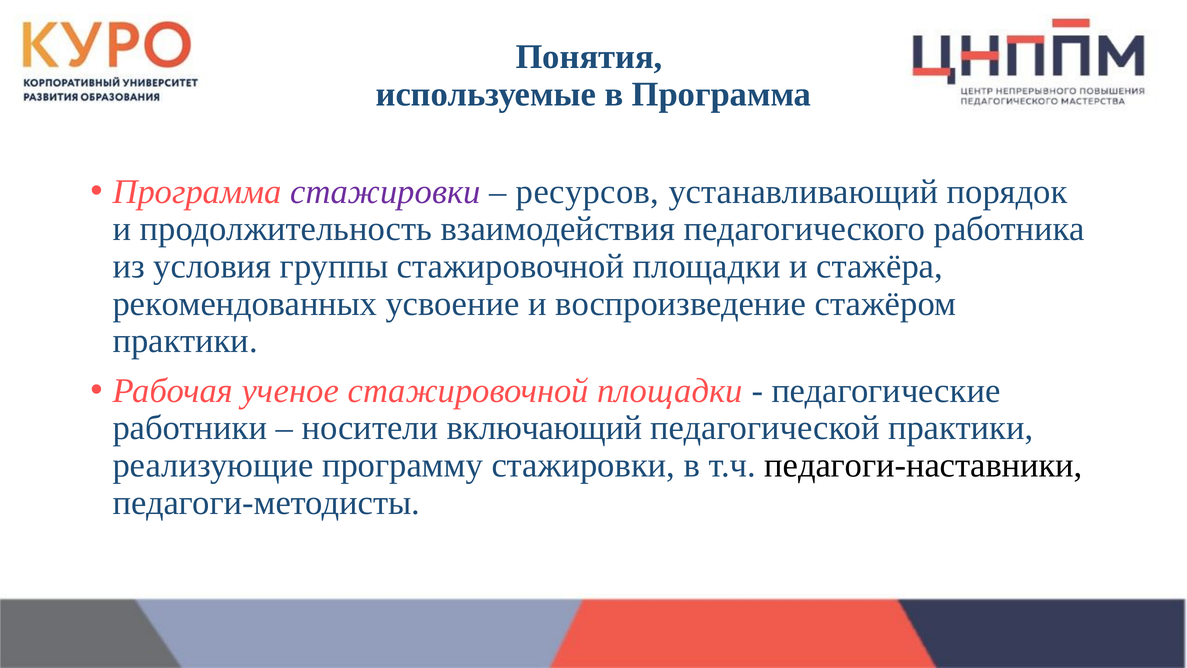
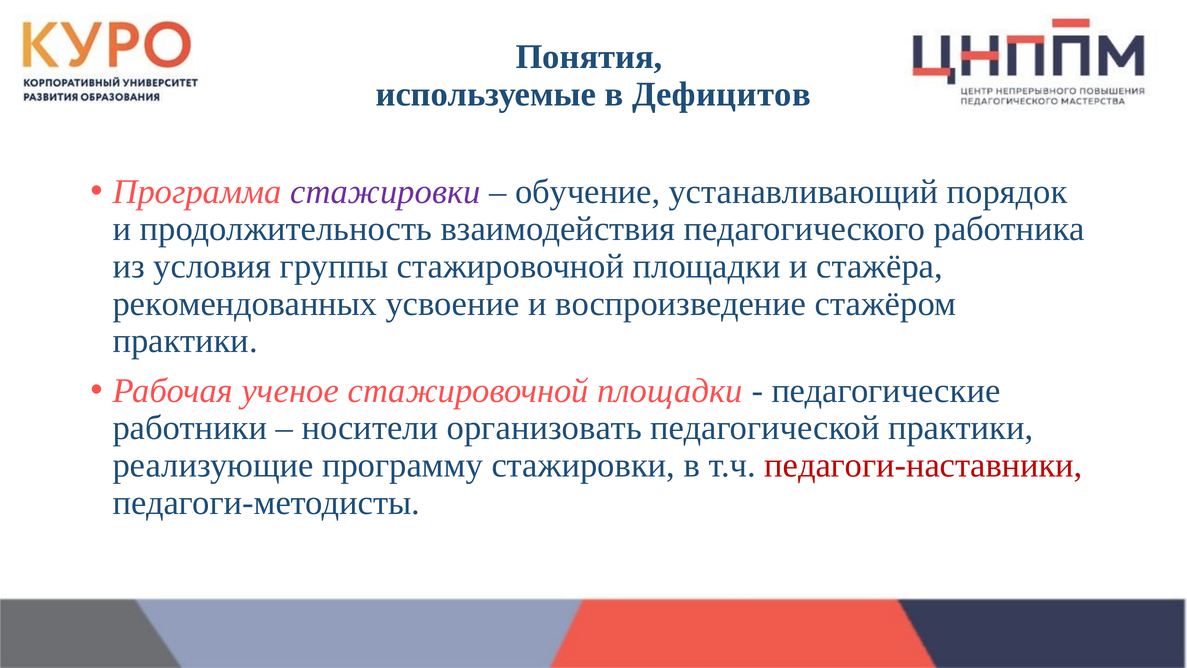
в Программа: Программа -> Дефицитов (721, 94)
ресурсов: ресурсов -> обучение (588, 192)
включающий: включающий -> организовать (544, 428)
педагоги-наставники colour: black -> red (923, 465)
